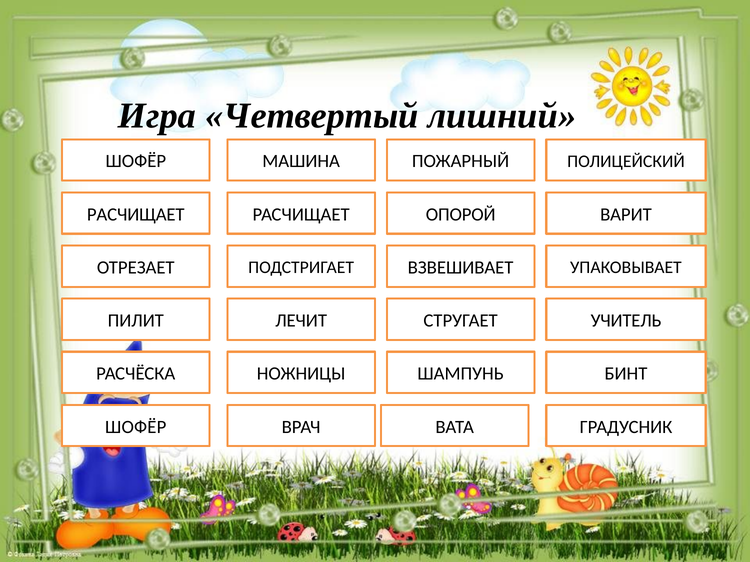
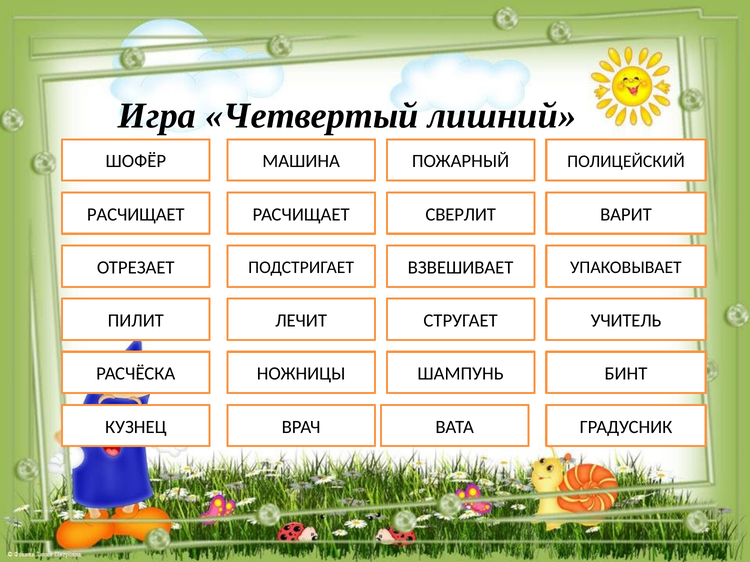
ОПОРОЙ: ОПОРОЙ -> СВЕРЛИТ (461, 215)
ШОФЁР: ШОФЁР -> КУЗНЕЦ (136, 427)
